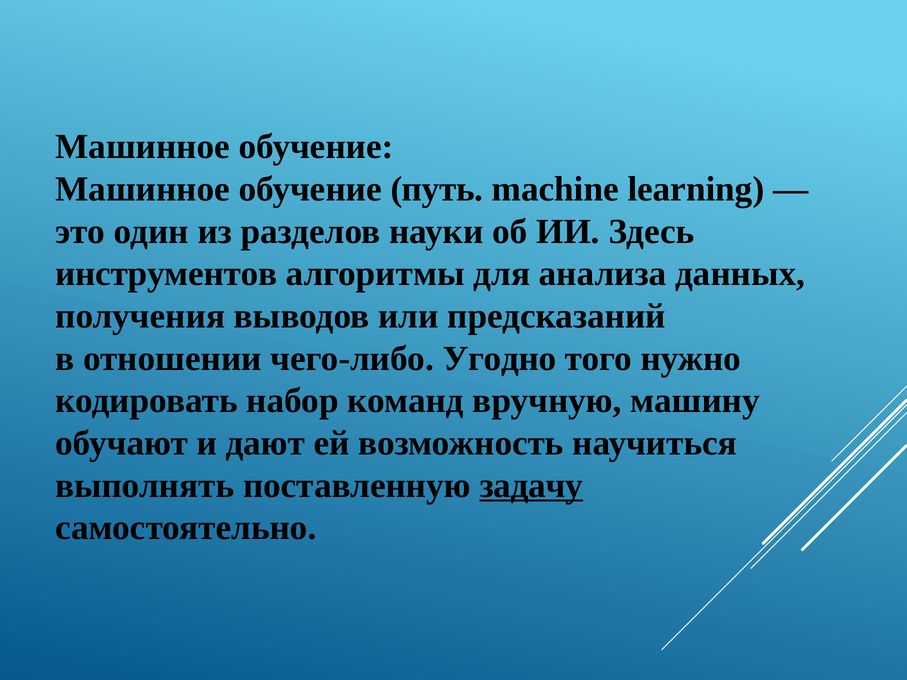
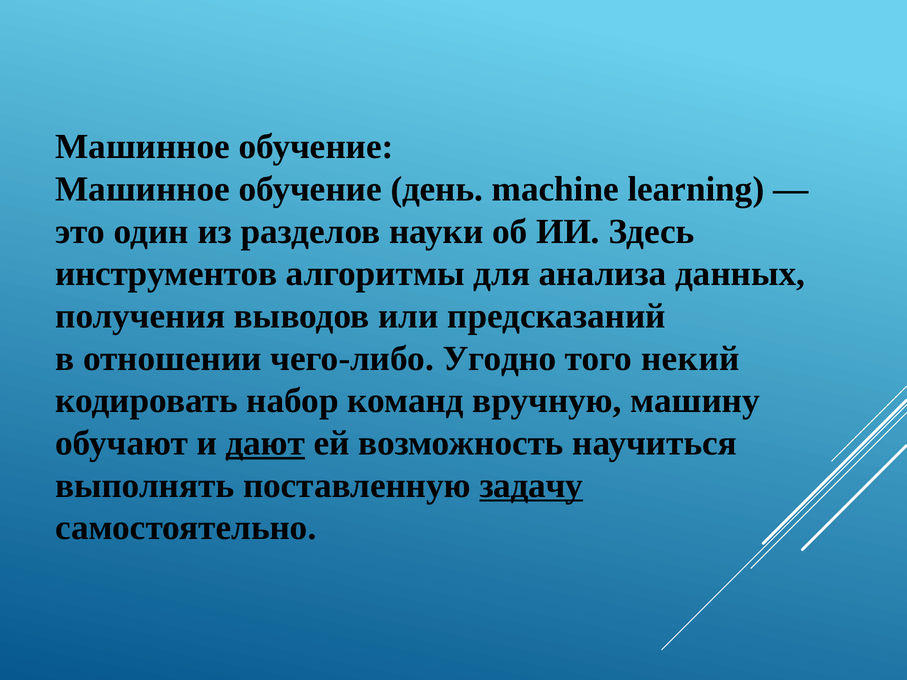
путь: путь -> день (437, 189)
нужно: нужно -> некий (690, 359)
дают underline: none -> present (265, 443)
